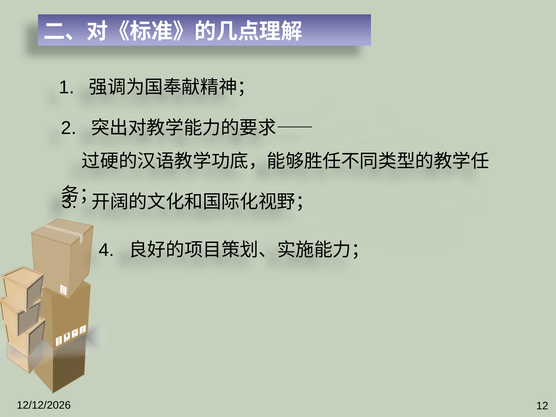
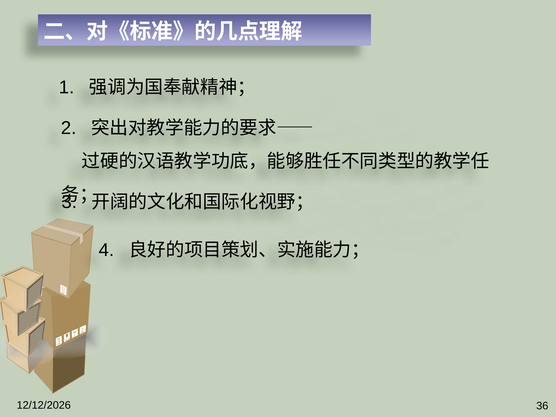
12: 12 -> 36 (542, 406)
